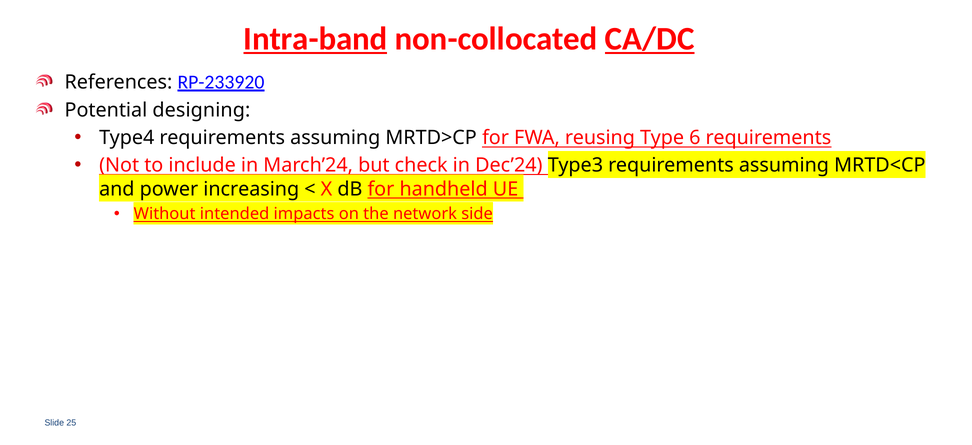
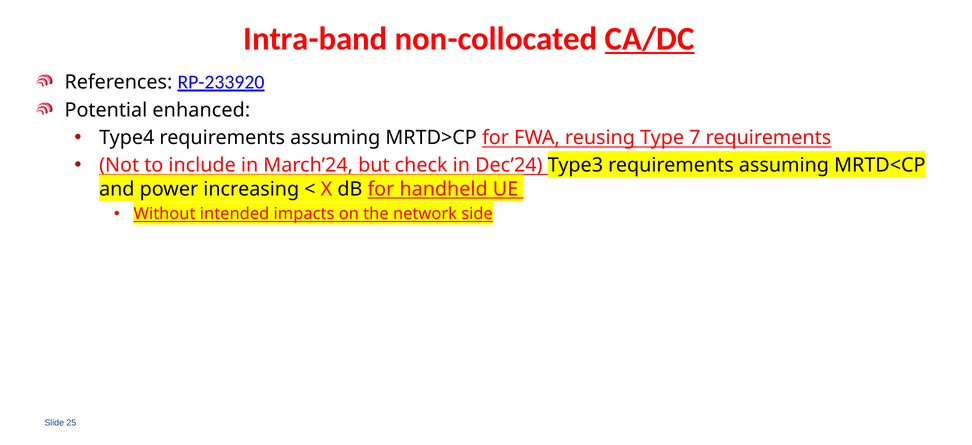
Intra-band underline: present -> none (315, 39)
designing: designing -> enhanced (201, 110)
6: 6 -> 7 (695, 138)
